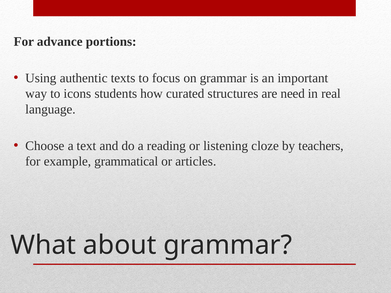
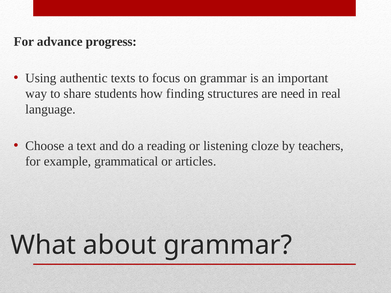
portions: portions -> progress (111, 42)
icons: icons -> share (77, 94)
curated: curated -> finding (185, 94)
